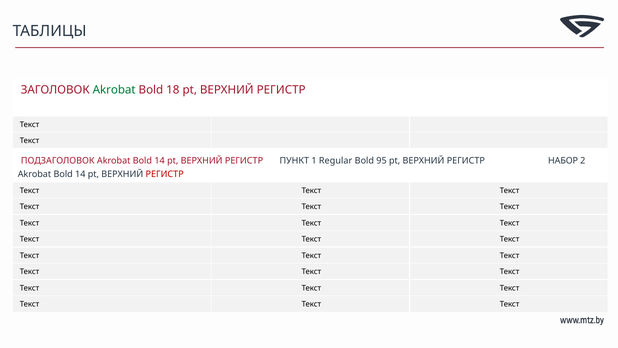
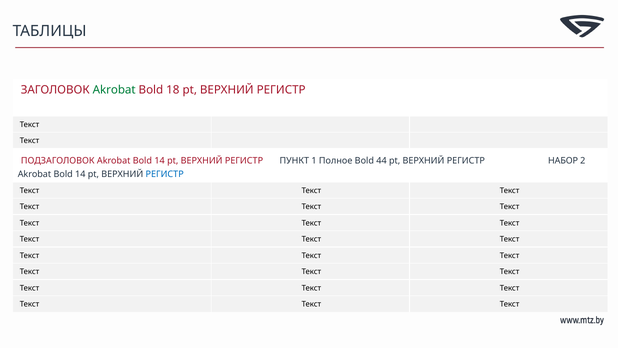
Regular: Regular -> Полное (336, 161)
95: 95 -> 44 (382, 161)
РЕГИСТР colour: red -> blue (165, 174)
